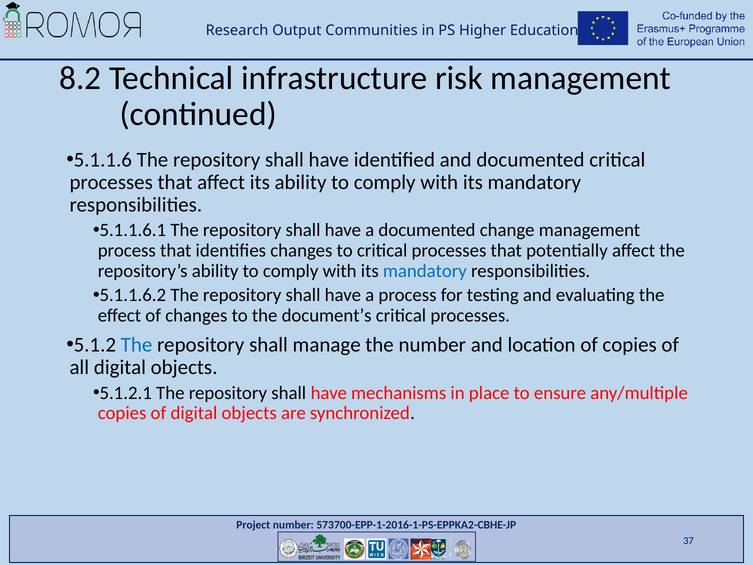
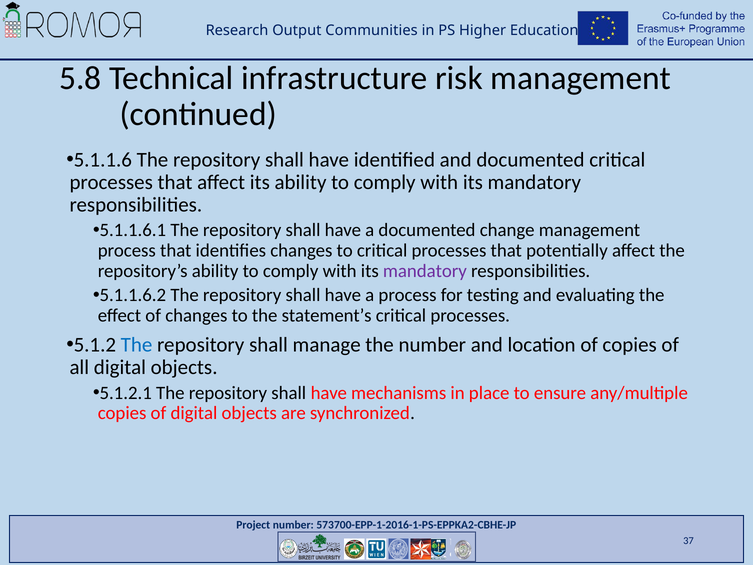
8.2: 8.2 -> 5.8 (80, 78)
mandatory colour: blue -> purple (425, 271)
document’s: document’s -> statement’s (327, 315)
